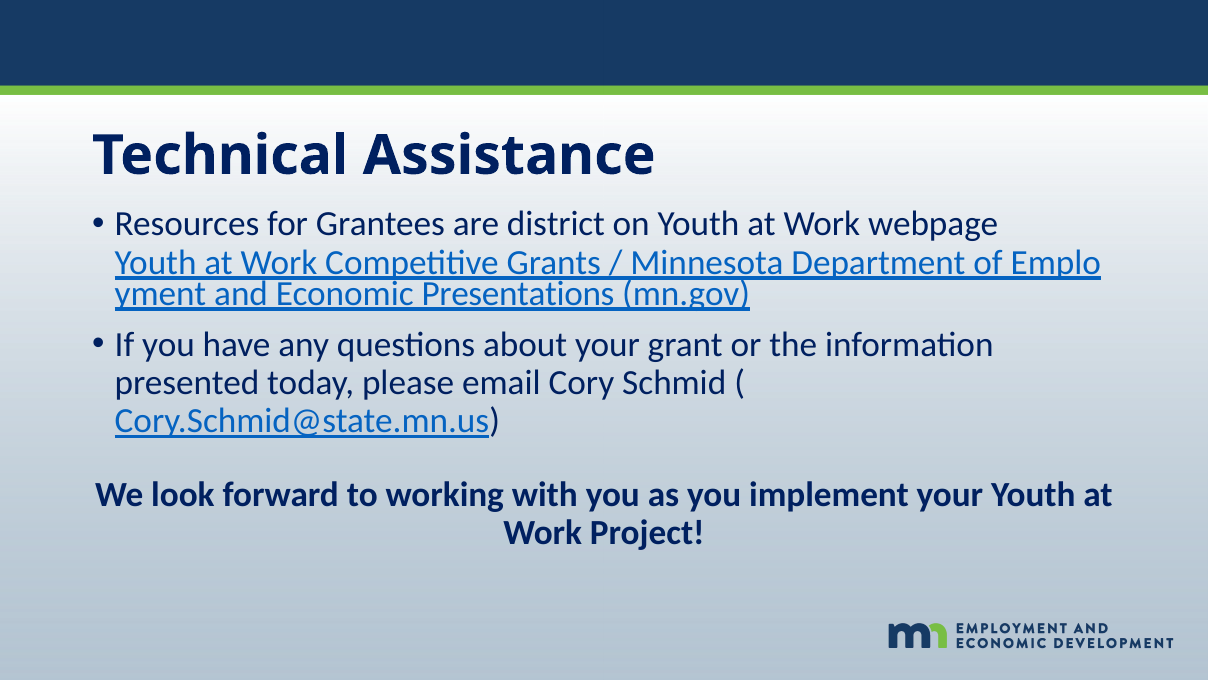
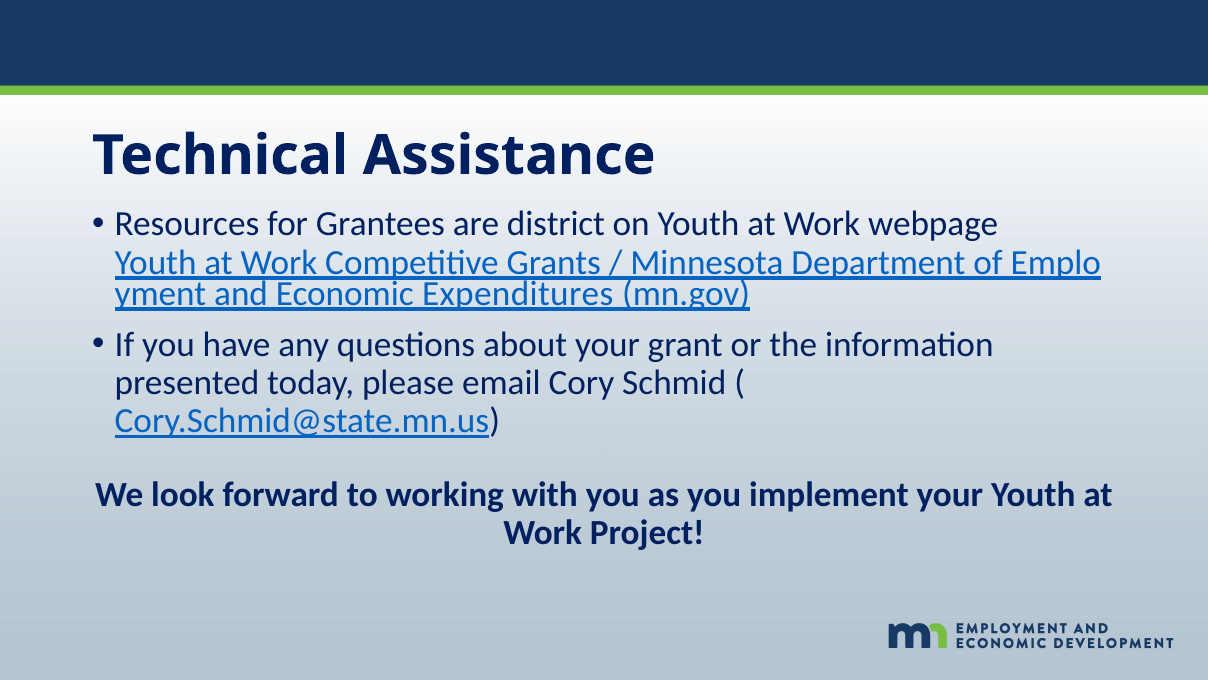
Presentations: Presentations -> Expenditures (518, 294)
